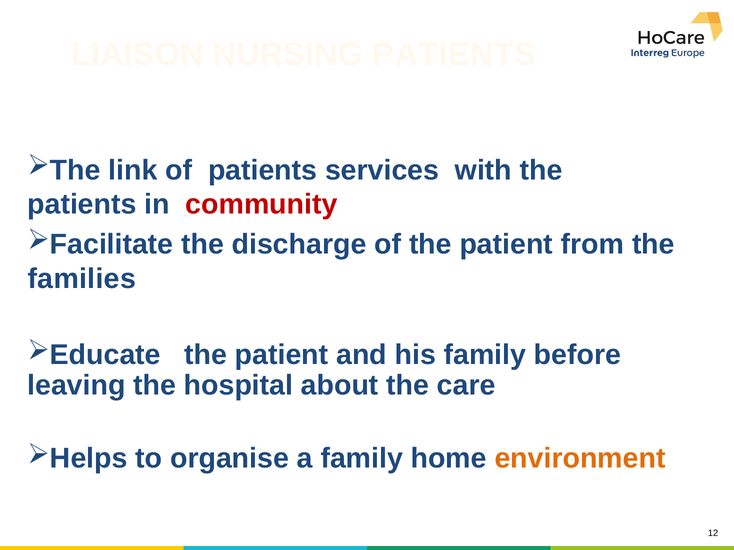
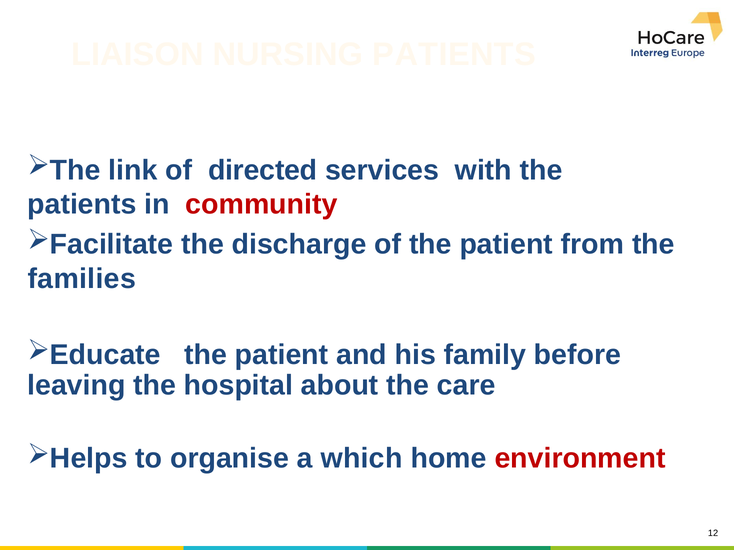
of patients: patients -> directed (263, 170)
a family: family -> which (362, 459)
environment colour: orange -> red (580, 459)
